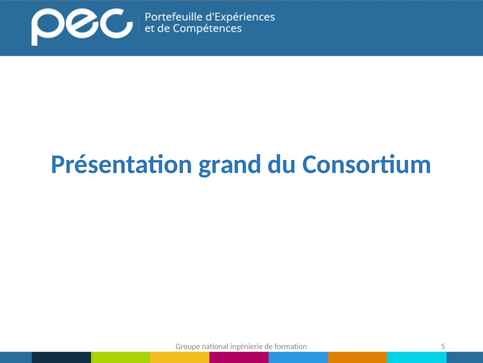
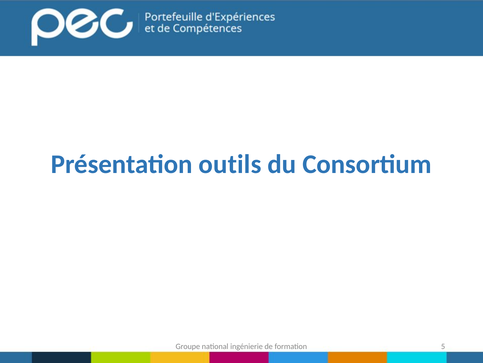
grand: grand -> outils (230, 164)
